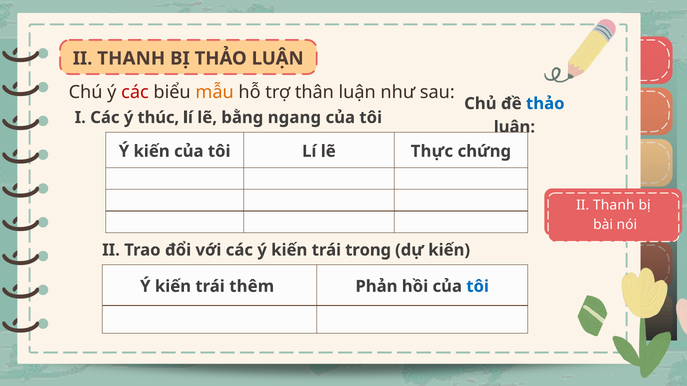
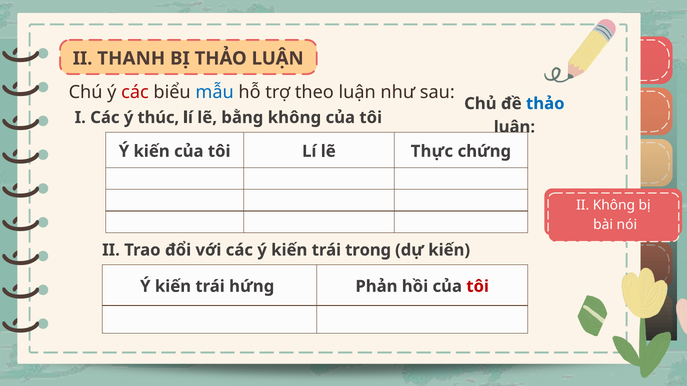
mẫu colour: orange -> blue (215, 92)
thân: thân -> theo (314, 92)
bằng ngang: ngang -> không (294, 118)
Thanh: Thanh -> Không (614, 205)
thêm: thêm -> hứng (252, 287)
tôi colour: blue -> red (478, 287)
